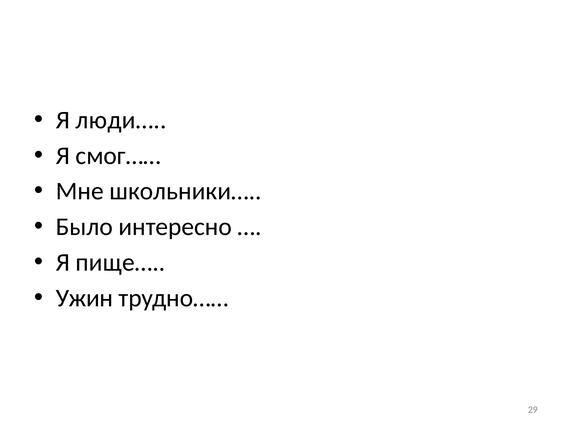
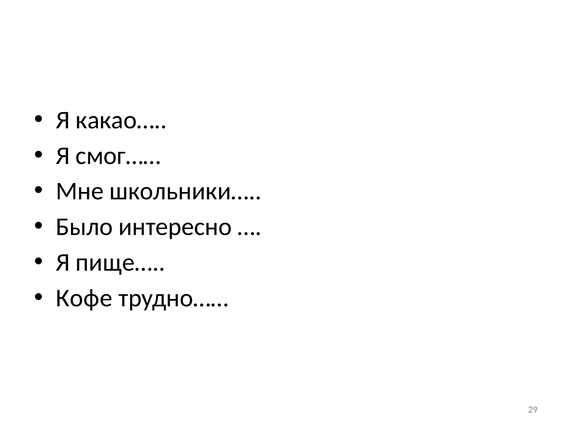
люди…: люди… -> какао… (121, 120)
Ужин: Ужин -> Кофе (84, 298)
